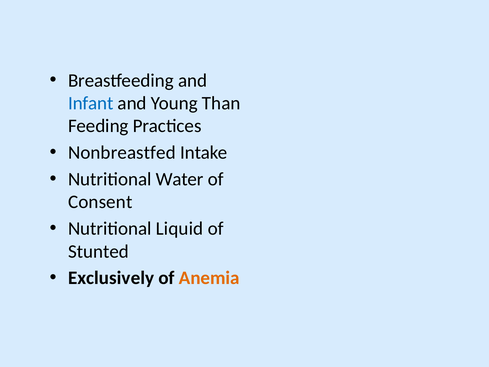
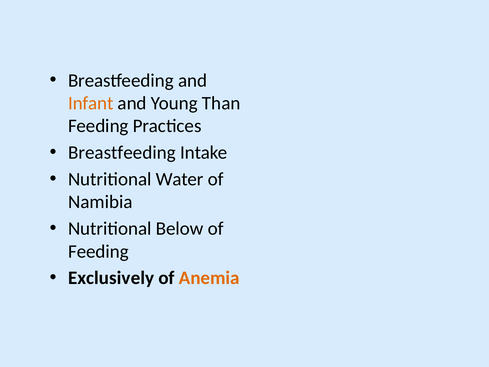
Infant colour: blue -> orange (91, 103)
Nonbreastfed: Nonbreastfed -> Breastfeeding (122, 152)
Consent: Consent -> Namibia (100, 202)
Liquid: Liquid -> Below (180, 228)
Stunted: Stunted -> Feeding (98, 251)
